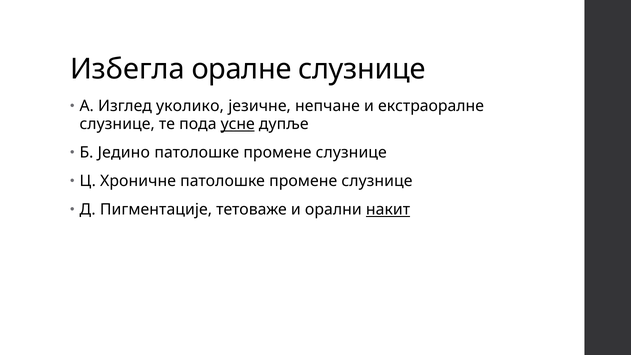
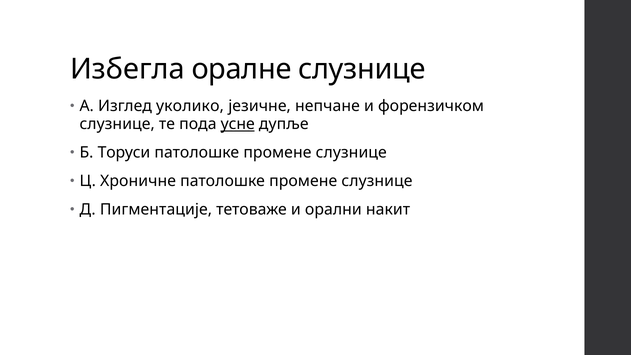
екстраоралне: екстраоралне -> форензичком (431, 106)
Једино: Једино -> Торуси (124, 153)
накит underline: present -> none (388, 210)
